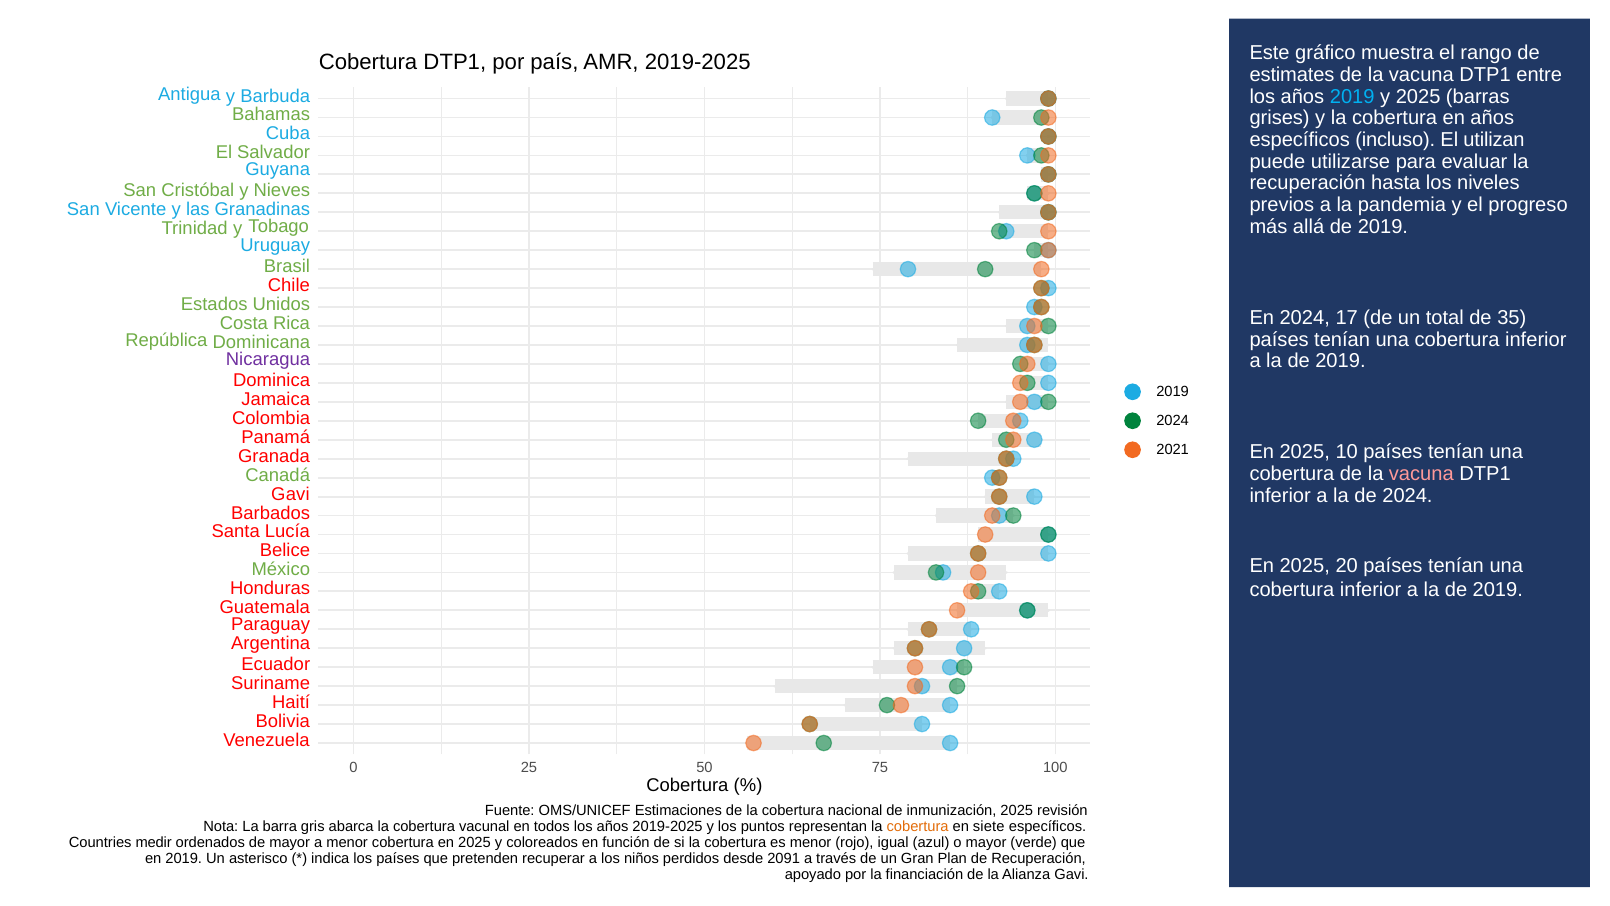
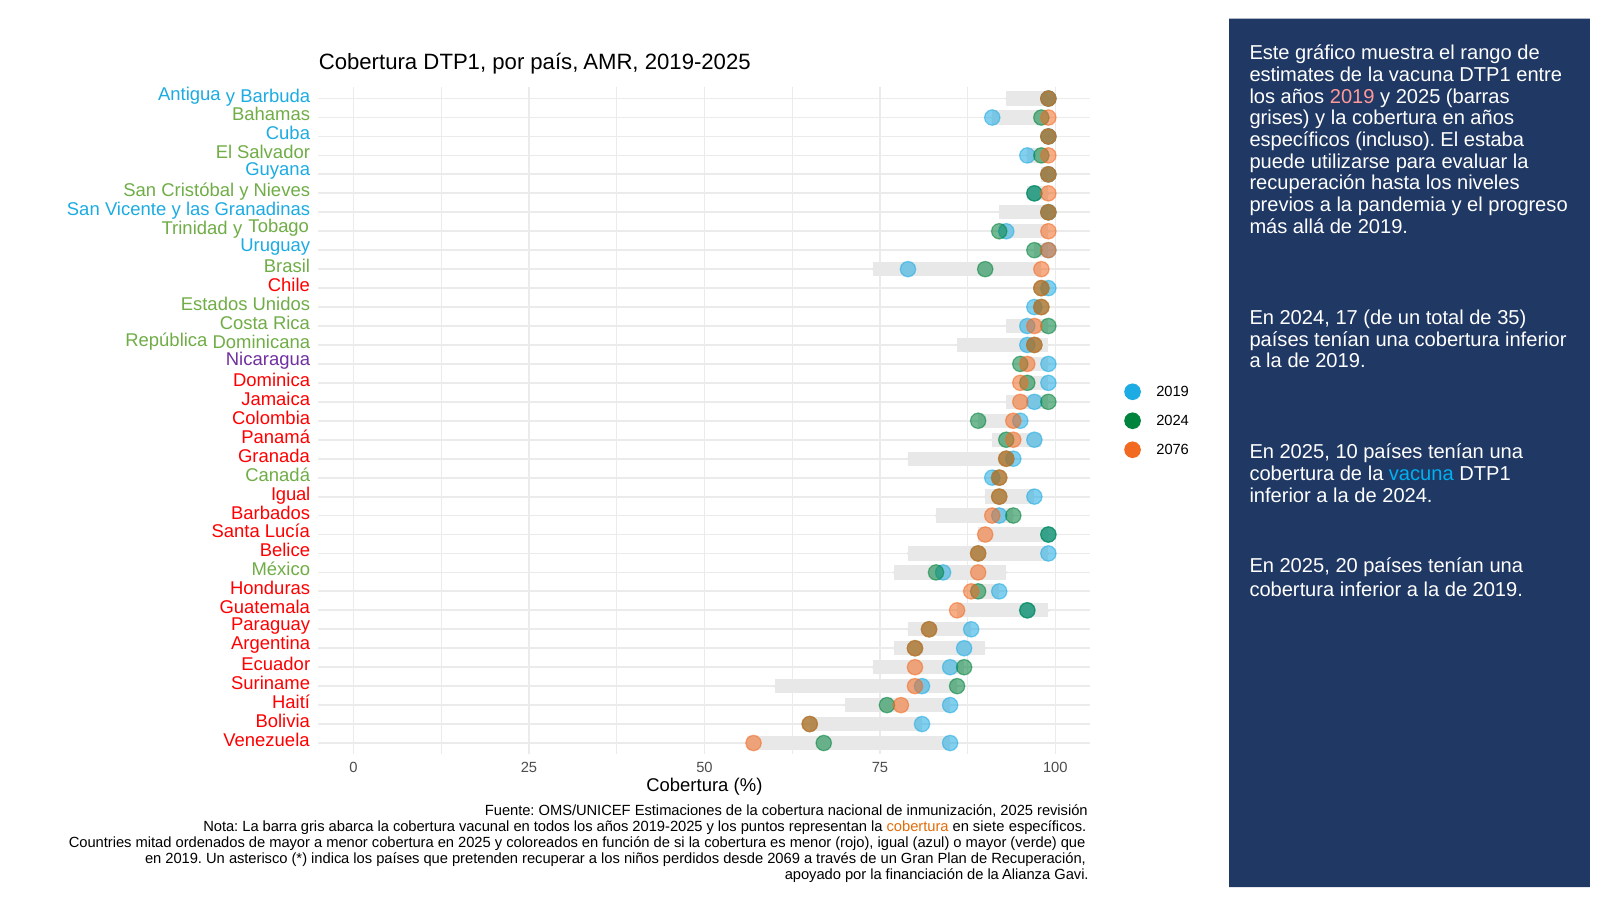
2019 colour: light blue -> pink (1352, 96)
utilizan: utilizan -> estaba (1494, 140)
2021: 2021 -> 2076 (1173, 449)
vacuna colour: pink -> light blue (1421, 474)
Gavi: Gavi -> Igual (291, 494)
medir: medir -> mitad (154, 842)
2091: 2091 -> 2069 (784, 858)
